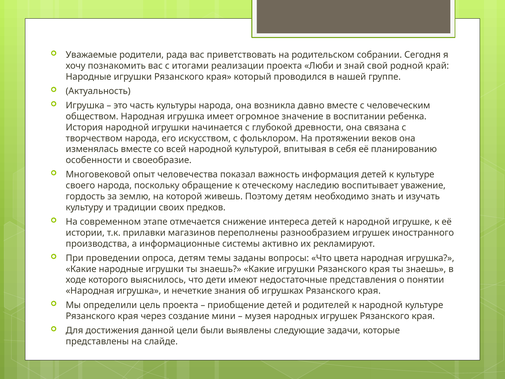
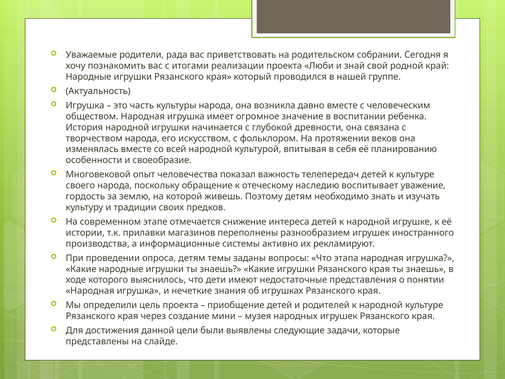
информация: информация -> телепередач (330, 174)
цвета: цвета -> этапа (346, 258)
